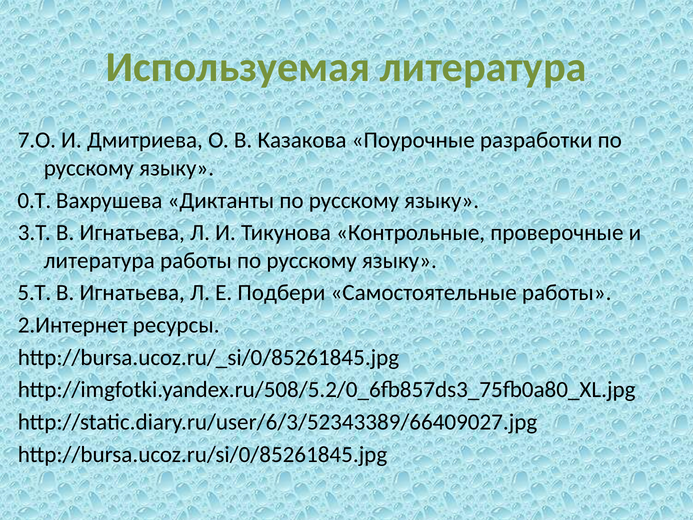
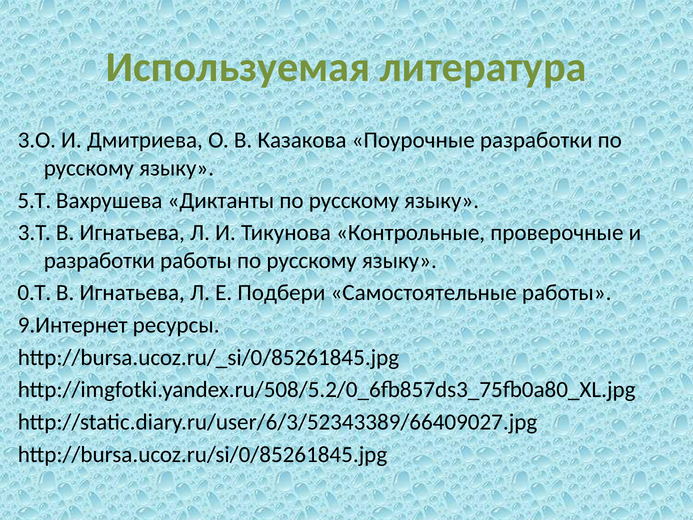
7.О: 7.О -> 3.О (37, 140)
0.Т: 0.Т -> 5.Т (34, 200)
литература: литература -> разработки (99, 260)
5.Т: 5.Т -> 0.Т (34, 293)
2.Интернет: 2.Интернет -> 9.Интернет (73, 325)
